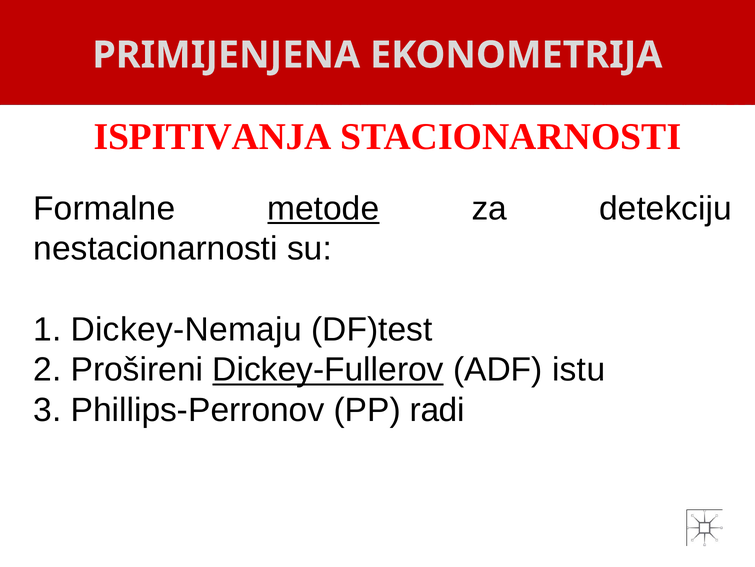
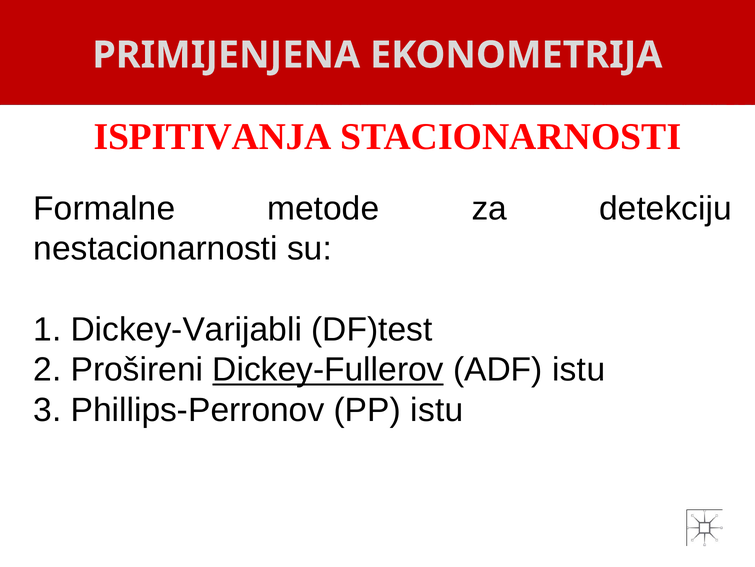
metode underline: present -> none (323, 208)
Dickey-Nemaju: Dickey-Nemaju -> Dickey-Varijabli (186, 329)
PP radi: radi -> istu (437, 410)
